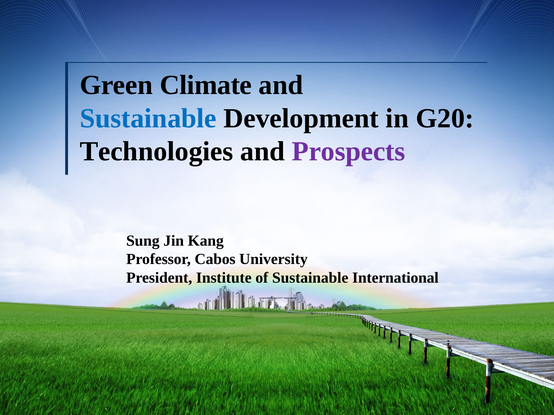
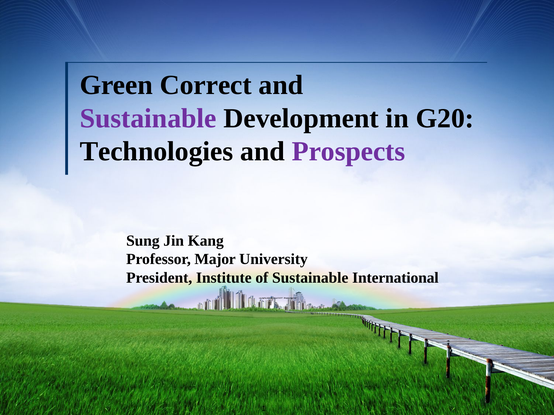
Climate: Climate -> Correct (206, 85)
Sustainable colour: blue -> purple (148, 118)
Cabos: Cabos -> Major (215, 260)
